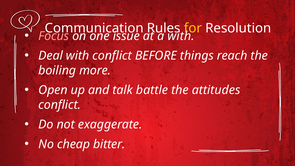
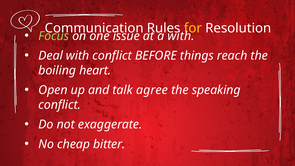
Focus colour: pink -> light green (54, 36)
more: more -> heart (95, 70)
battle: battle -> agree (152, 90)
attitudes: attitudes -> speaking (216, 90)
